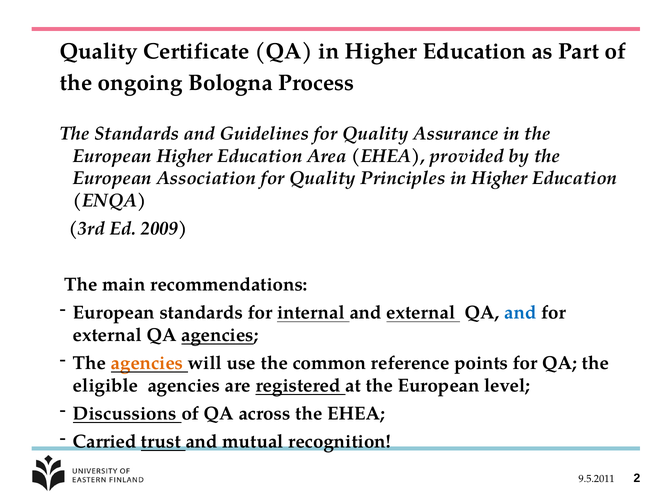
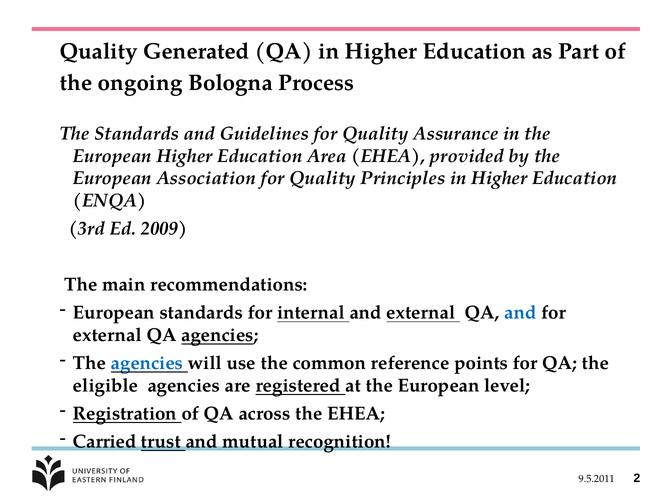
Certificate: Certificate -> Generated (196, 51)
agencies colour: orange -> blue (147, 363)
Discussions: Discussions -> Registration (125, 414)
